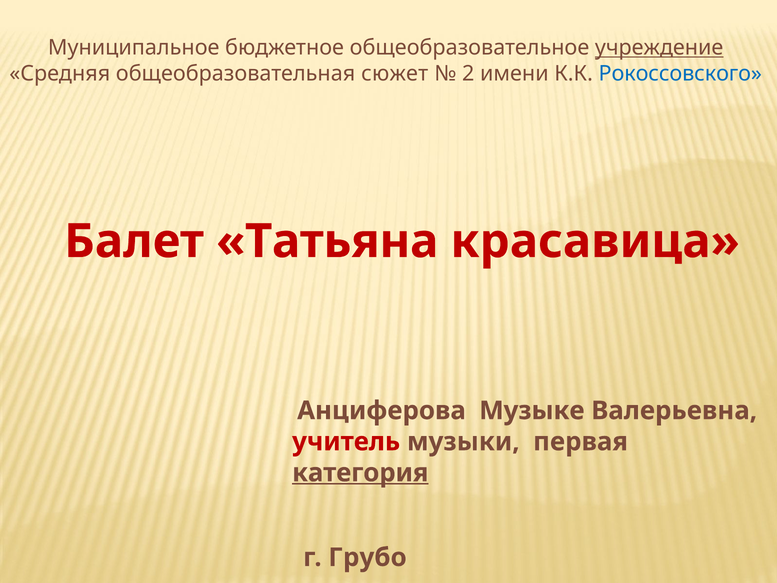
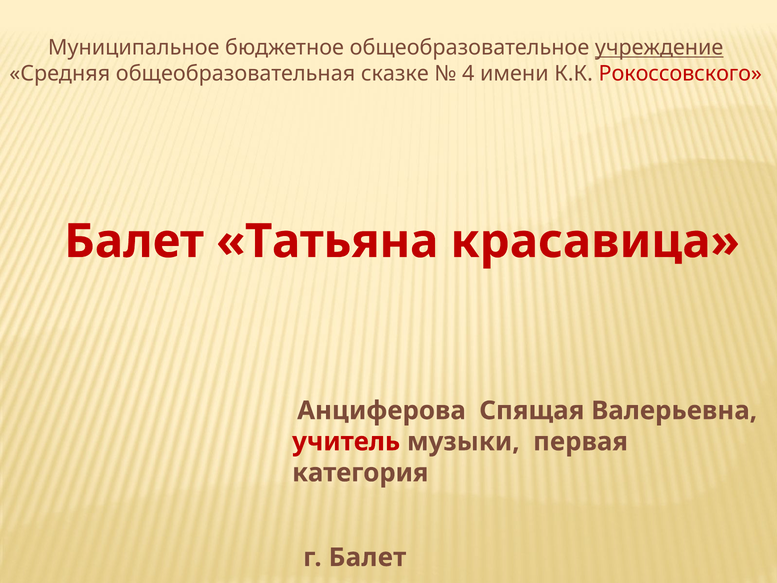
сюжет: сюжет -> сказке (395, 74)
2: 2 -> 4 (468, 74)
Рокоссовского colour: blue -> red (680, 74)
Музыке: Музыке -> Спящая (532, 410)
категория underline: present -> none (360, 473)
г Грубо: Грубо -> Балет (367, 557)
